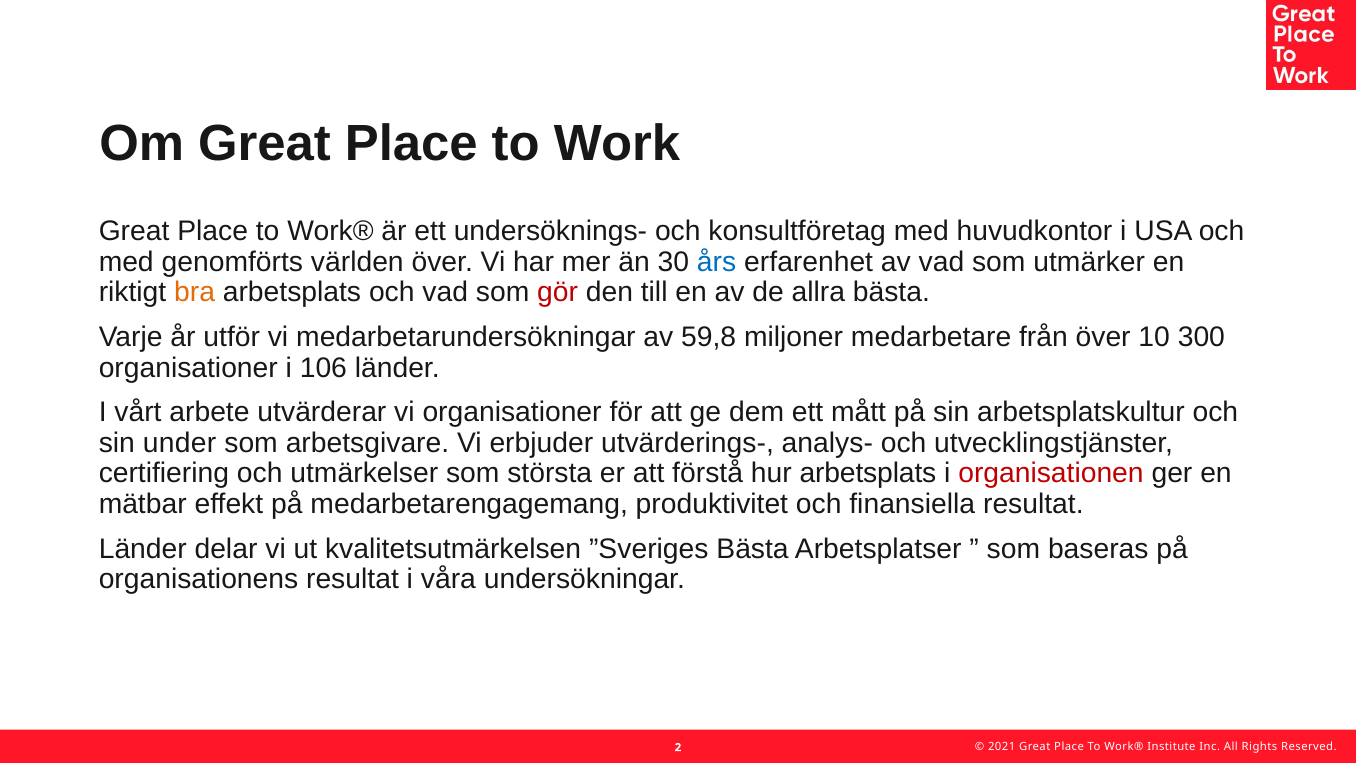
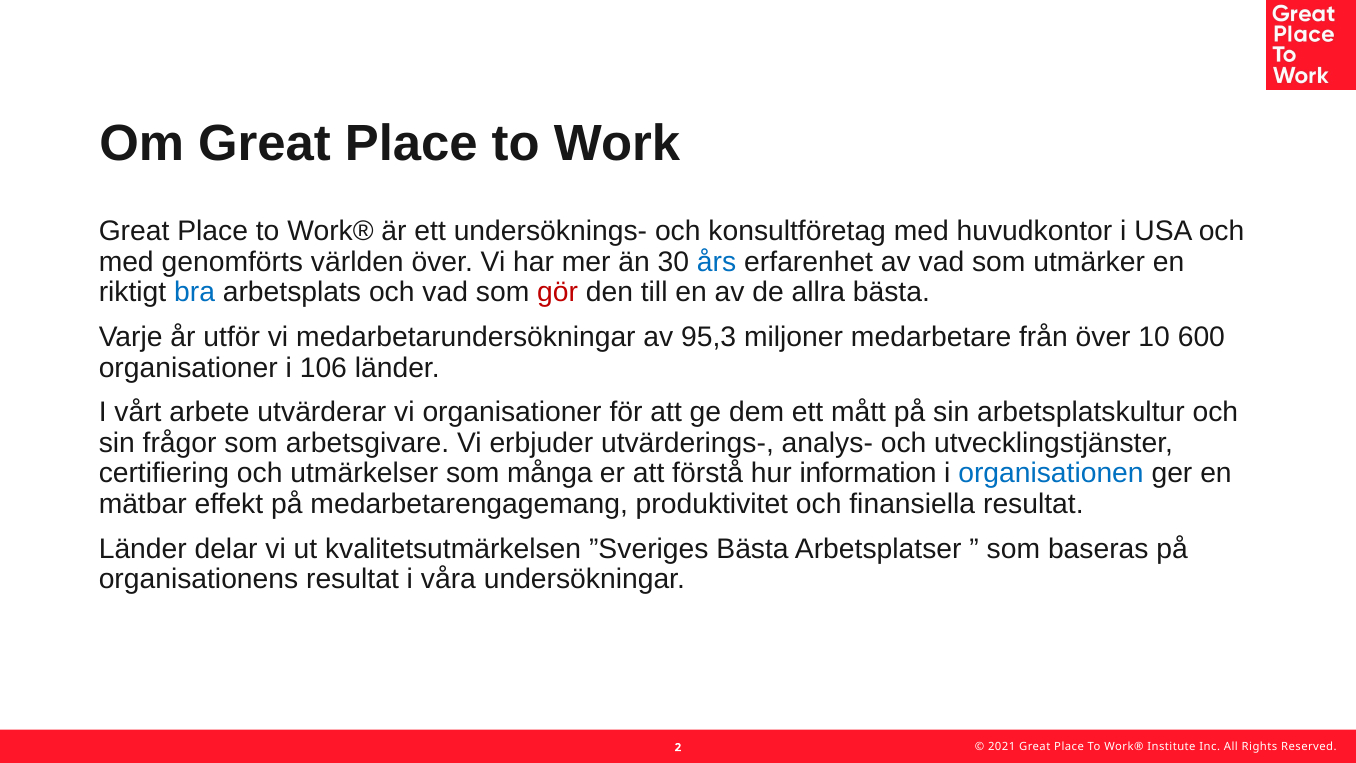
bra colour: orange -> blue (195, 293)
59,8: 59,8 -> 95,3 (709, 337)
300: 300 -> 600 (1201, 337)
under: under -> frågor (180, 443)
största: största -> många (550, 473)
hur arbetsplats: arbetsplats -> information (868, 473)
organisationen colour: red -> blue (1051, 473)
